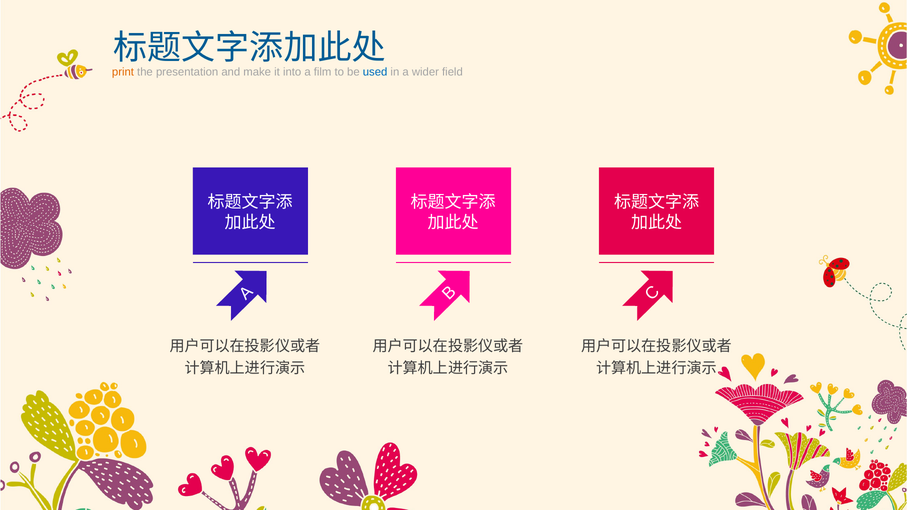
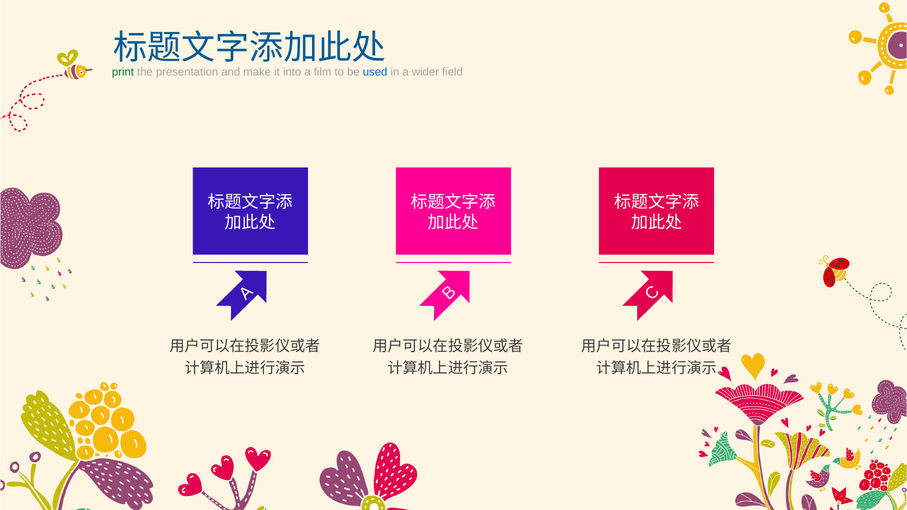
print colour: orange -> green (123, 72)
